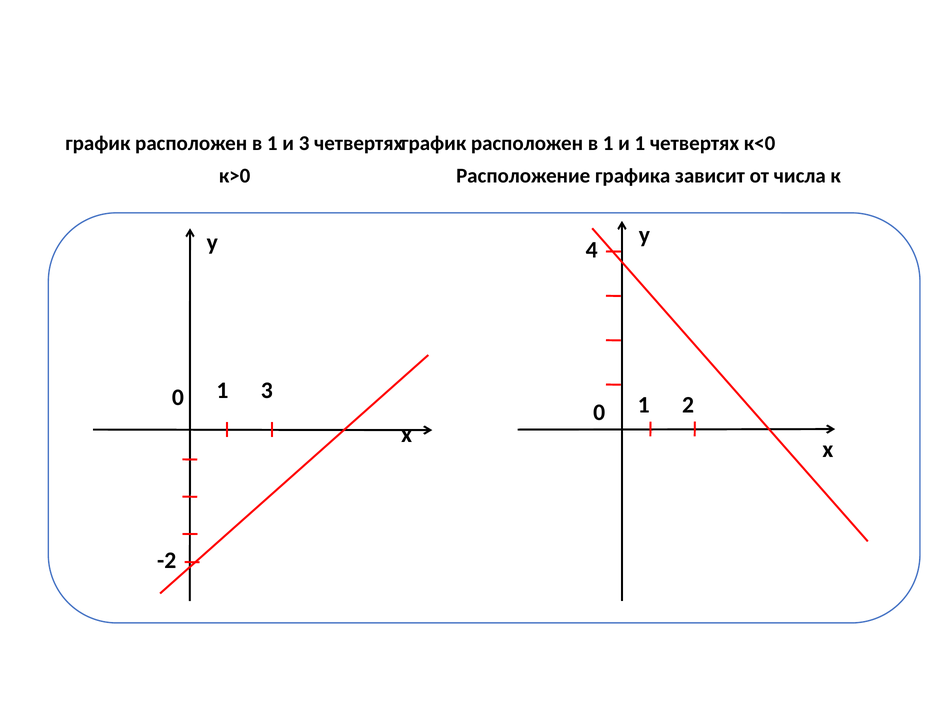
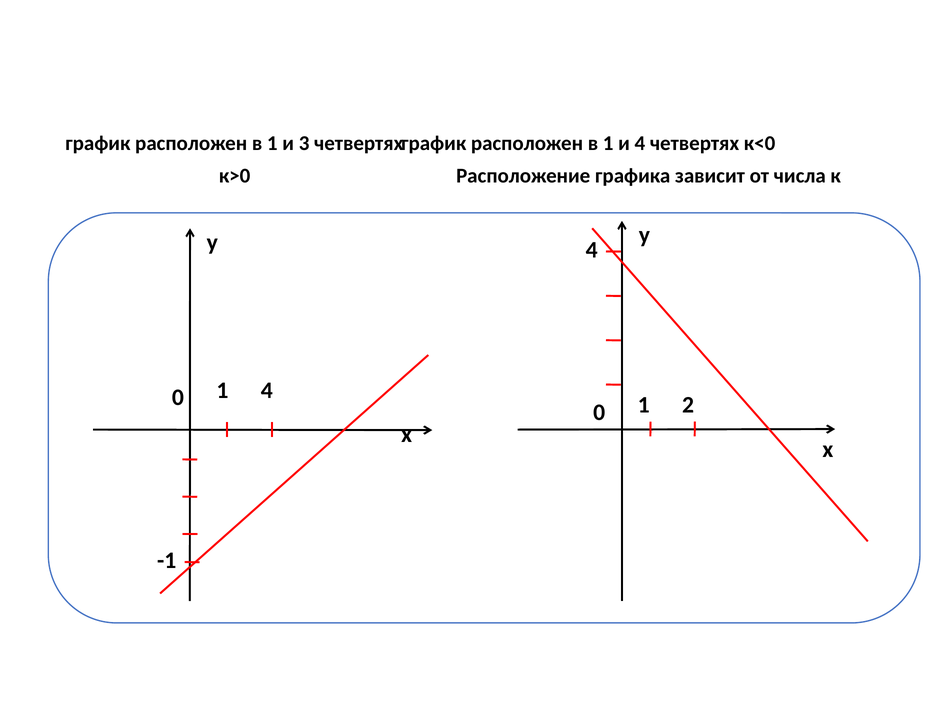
и 1: 1 -> 4 (640, 143)
1 3: 3 -> 4 (267, 390)
-2: -2 -> -1 (167, 560)
